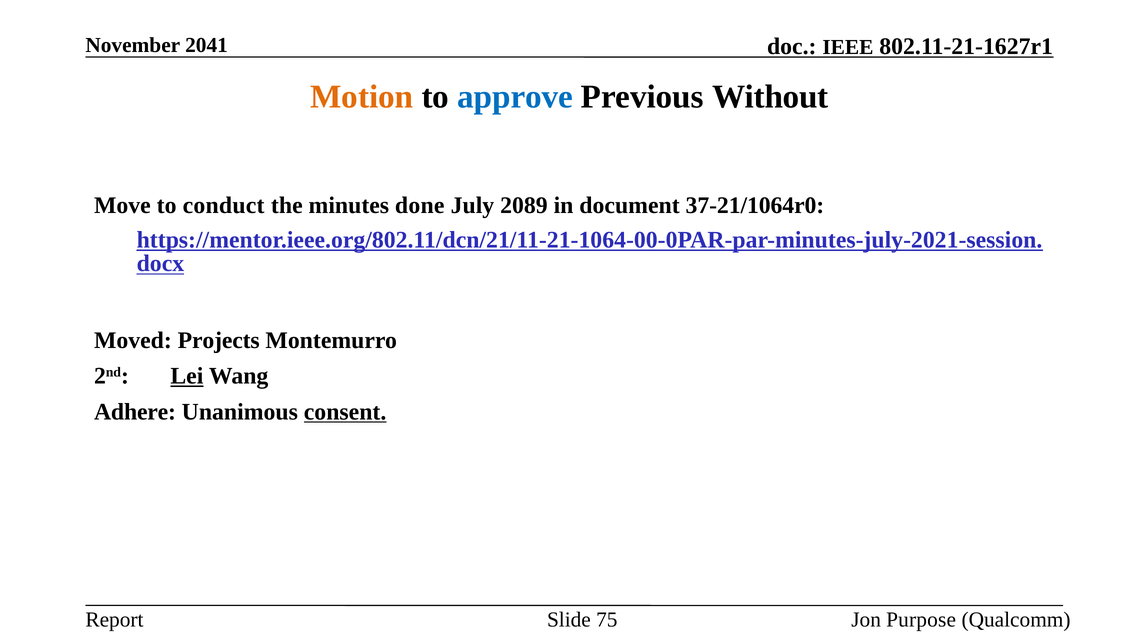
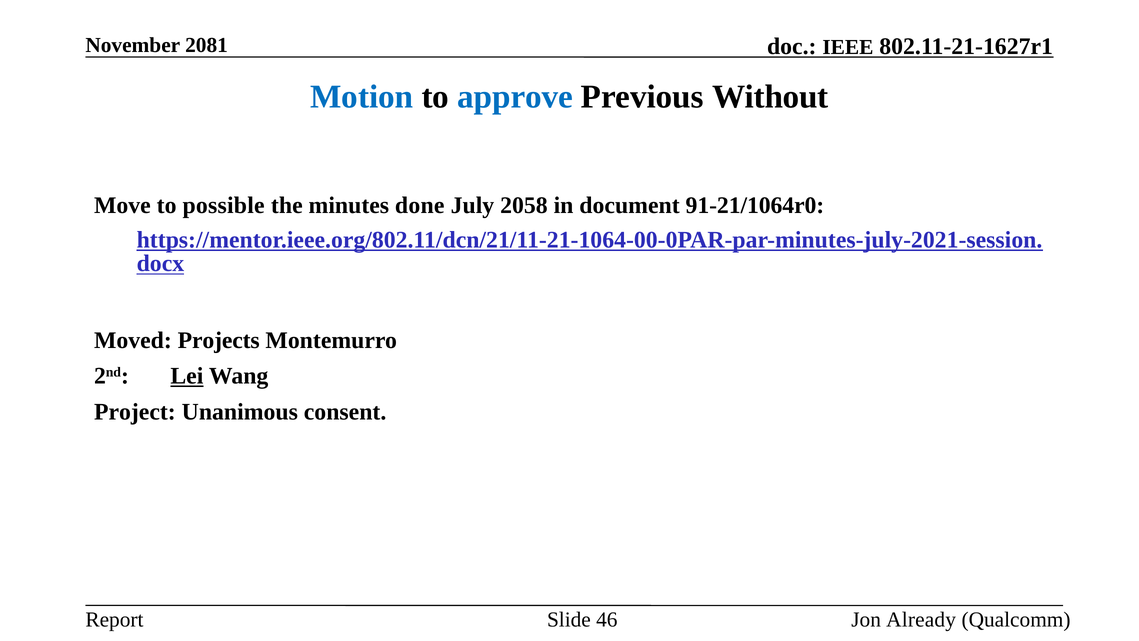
2041: 2041 -> 2081 (207, 45)
Motion colour: orange -> blue (362, 97)
conduct: conduct -> possible (224, 205)
2089: 2089 -> 2058 (524, 205)
37-21/1064r0: 37-21/1064r0 -> 91-21/1064r0 (755, 205)
Adhere: Adhere -> Project (135, 412)
consent underline: present -> none (345, 412)
75: 75 -> 46 (607, 619)
Purpose: Purpose -> Already (921, 619)
